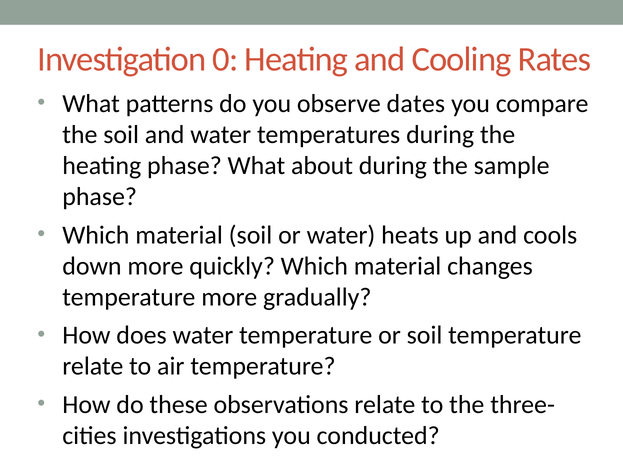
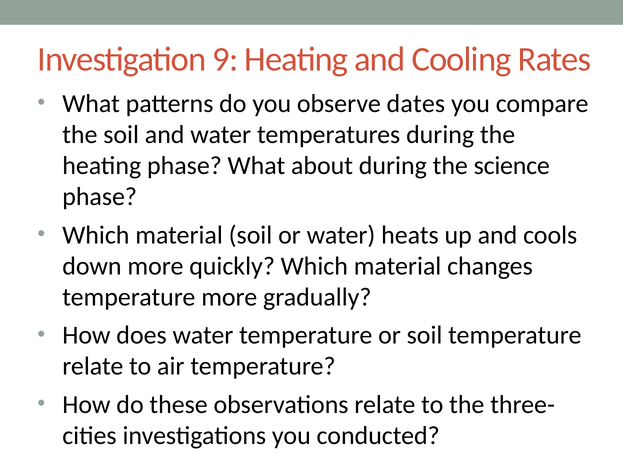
0: 0 -> 9 (225, 59)
sample: sample -> science (512, 166)
